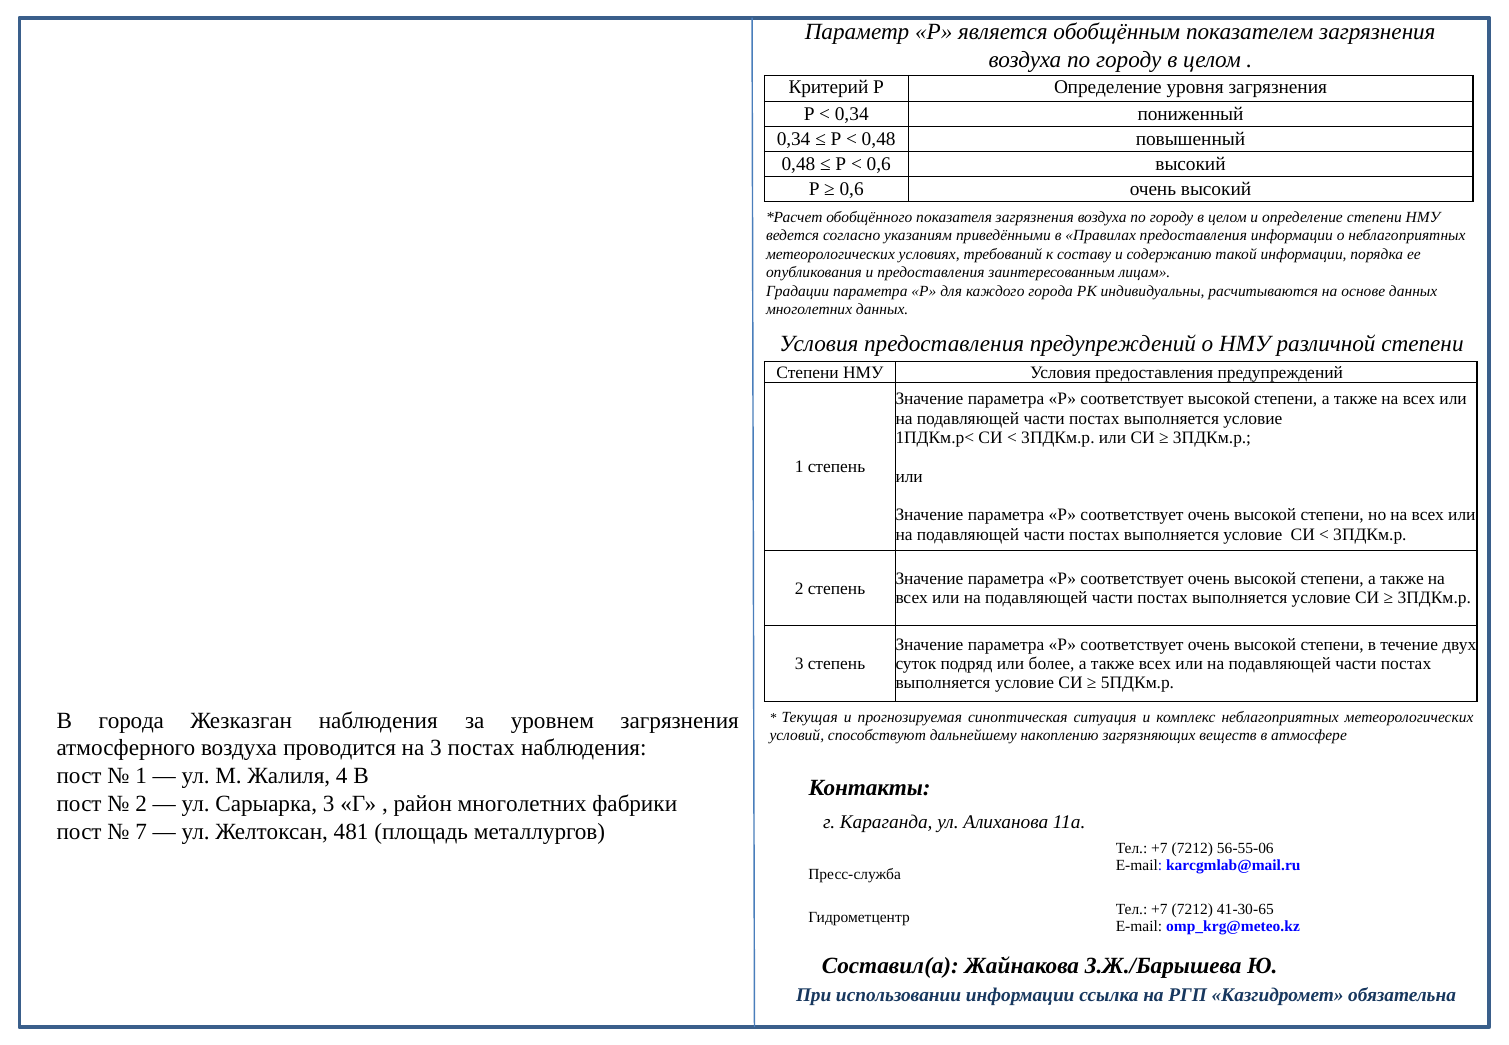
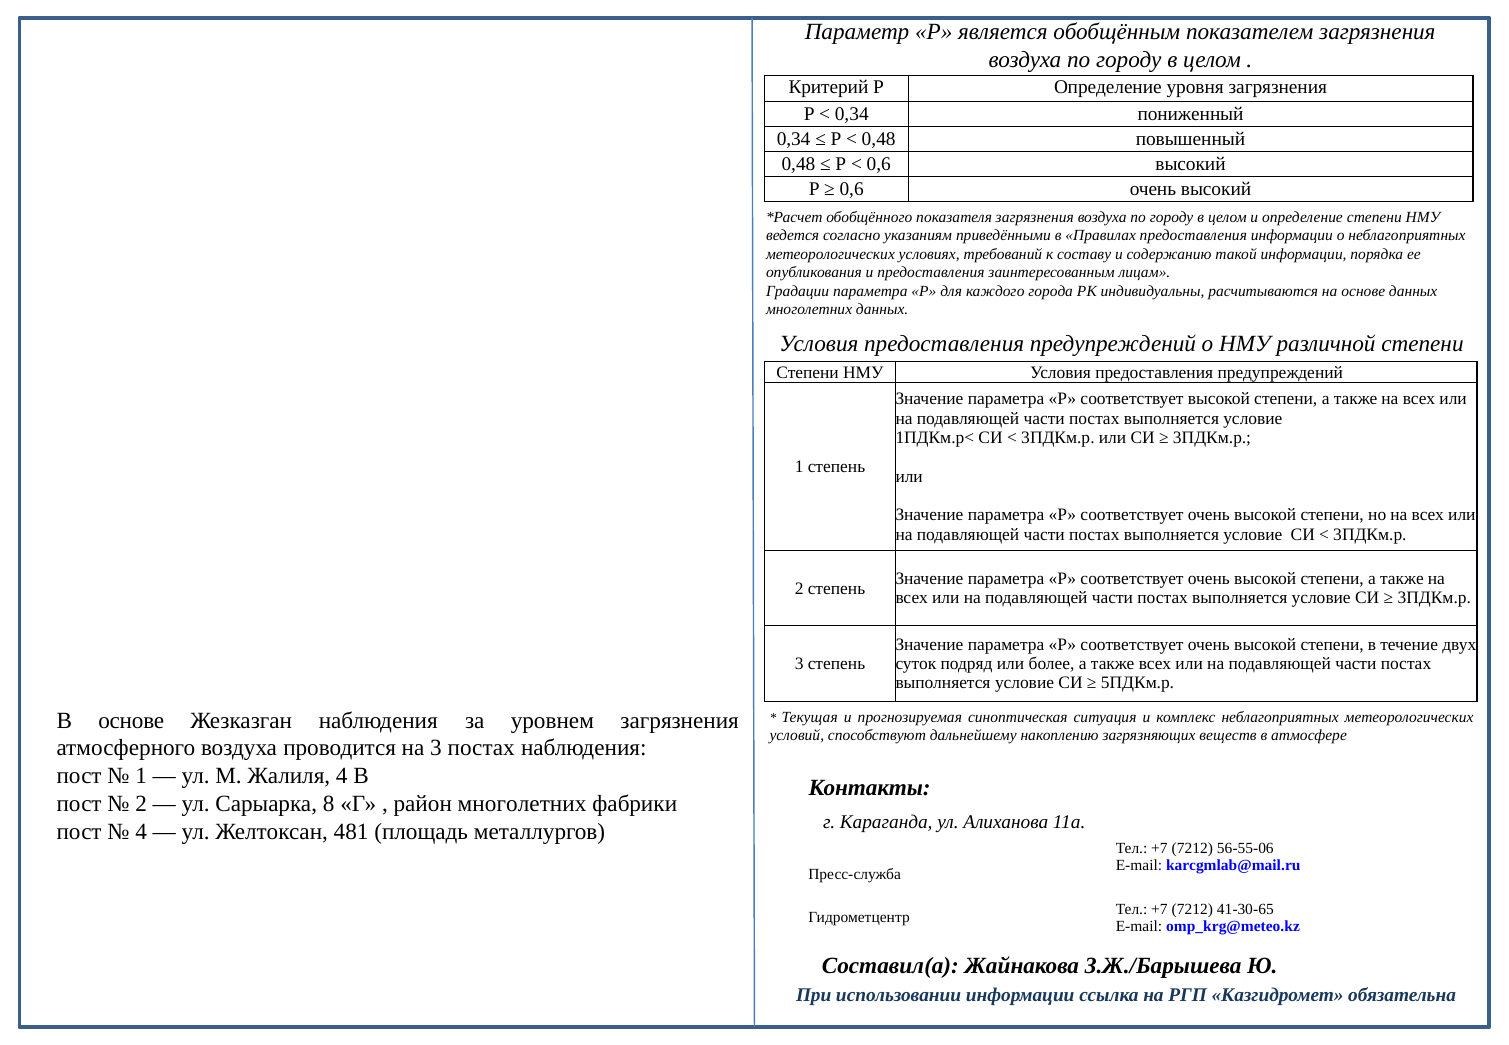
В города: города -> основе (131, 720)
Сарыарка 3: 3 -> 8 (329, 804)
7: 7 -> 4 (141, 832)
